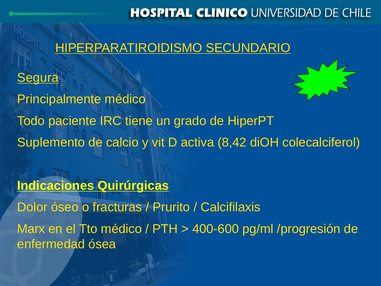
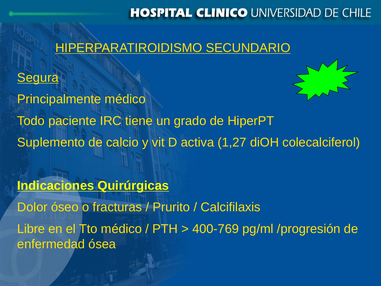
8,42: 8,42 -> 1,27 (232, 142)
Marx: Marx -> Libre (31, 229)
400-600: 400-600 -> 400-769 (216, 229)
